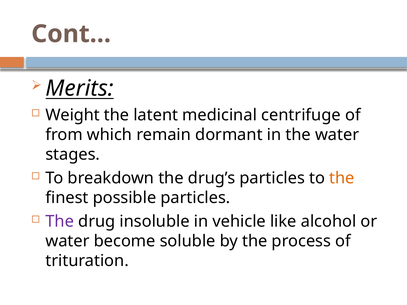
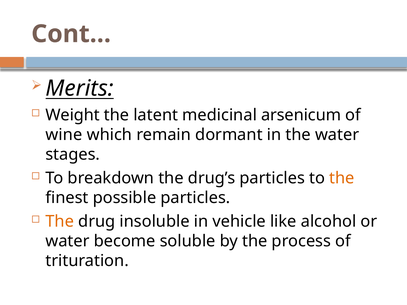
centrifuge: centrifuge -> arsenicum (301, 115)
from: from -> wine (64, 135)
The colour: purple -> orange (60, 222)
